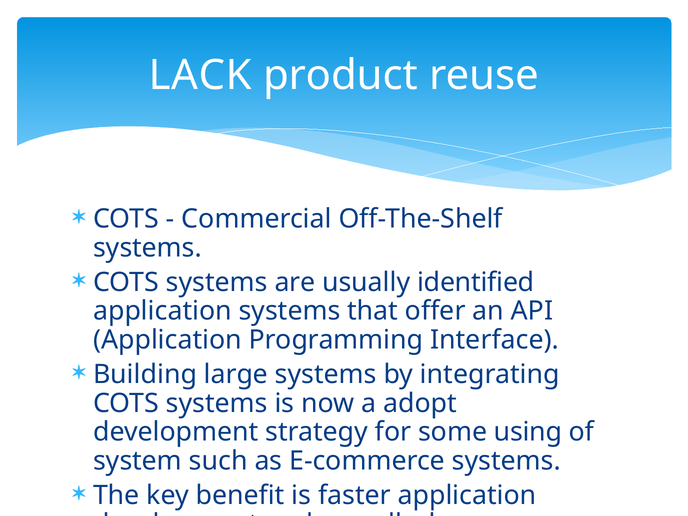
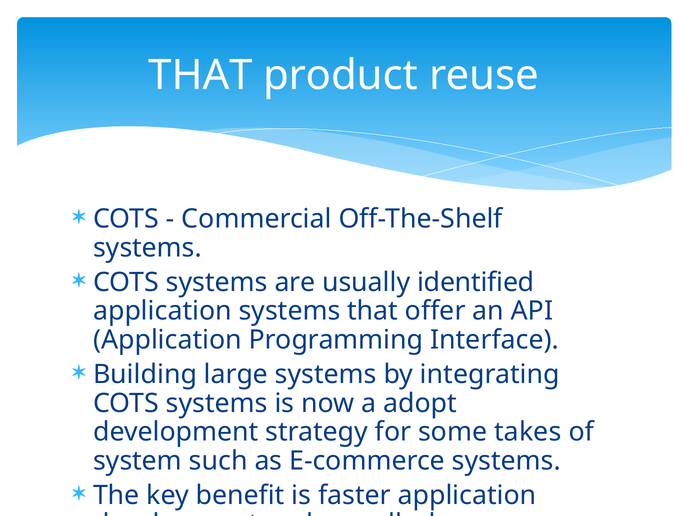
LACK: LACK -> THAT (201, 76)
using: using -> takes (528, 432)
